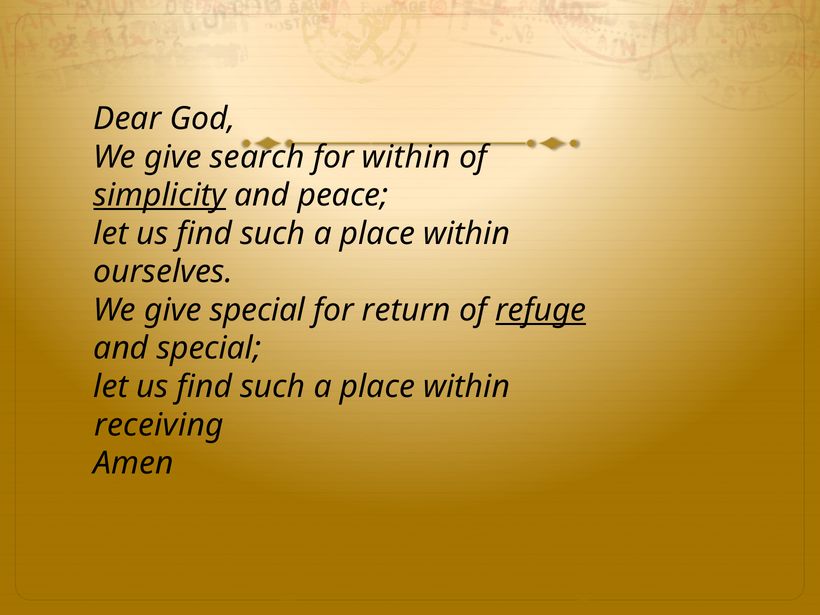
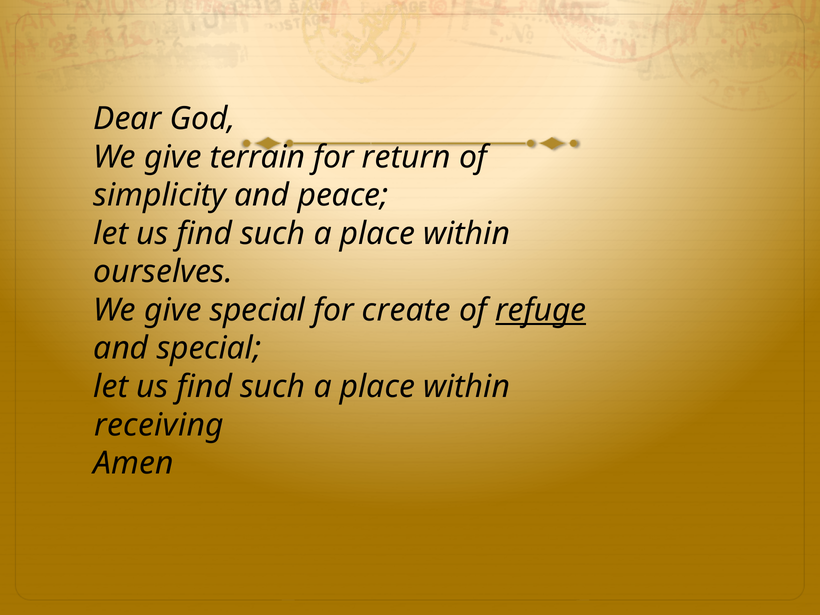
search: search -> terrain (257, 157)
for within: within -> return (406, 157)
simplicity underline: present -> none (160, 195)
return: return -> create (406, 310)
